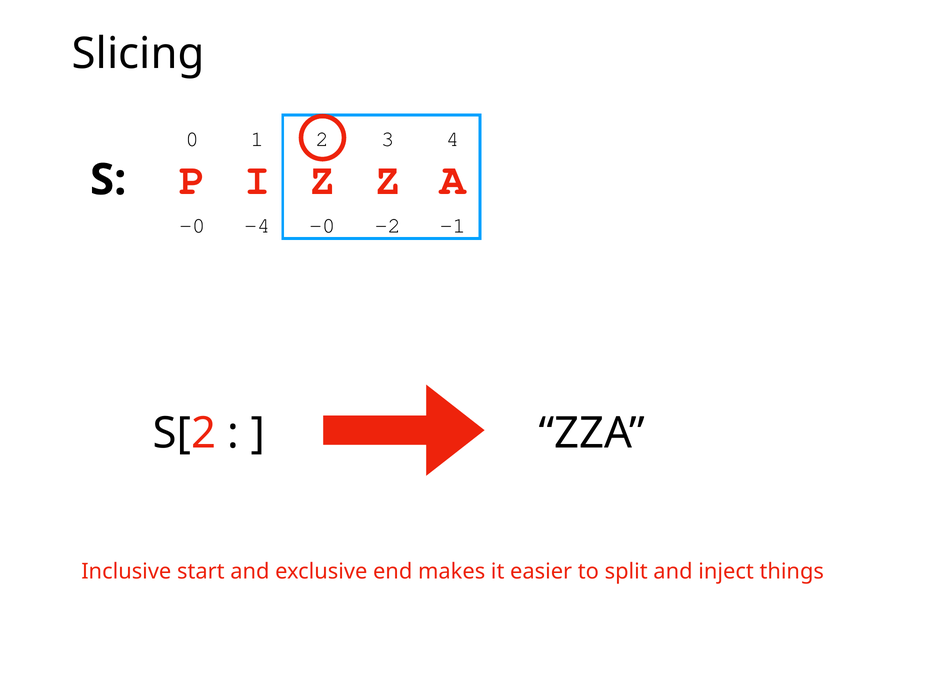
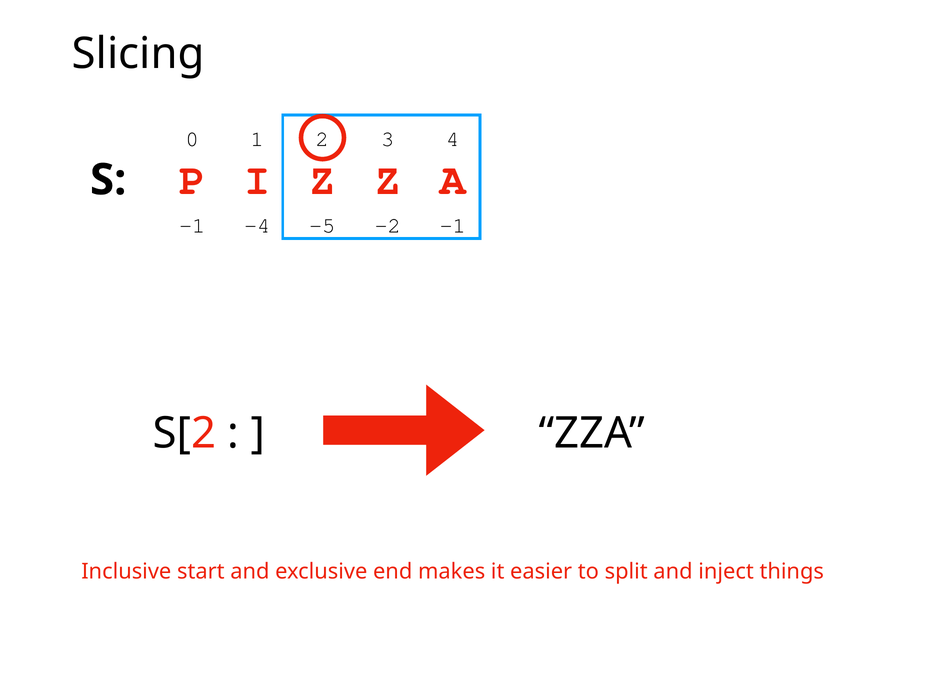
-0: -0 -> -1 (192, 226)
-4 -0: -0 -> -5 (322, 226)
